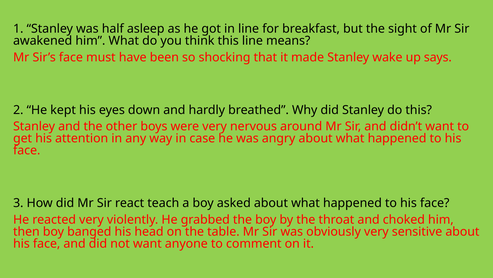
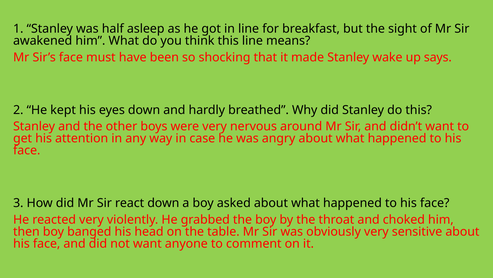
react teach: teach -> down (163, 203)
